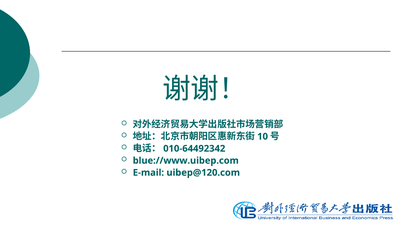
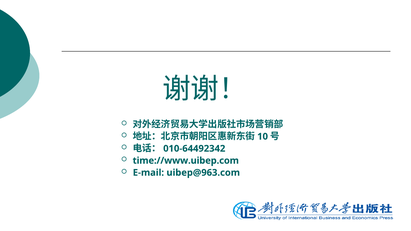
blue://www.uibep.com: blue://www.uibep.com -> time://www.uibep.com (186, 161)
uibep@120.com: uibep@120.com -> uibep@963.com (203, 173)
